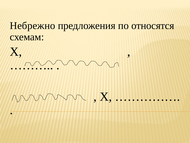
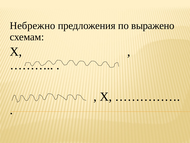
относятся: относятся -> выражено (153, 26)
